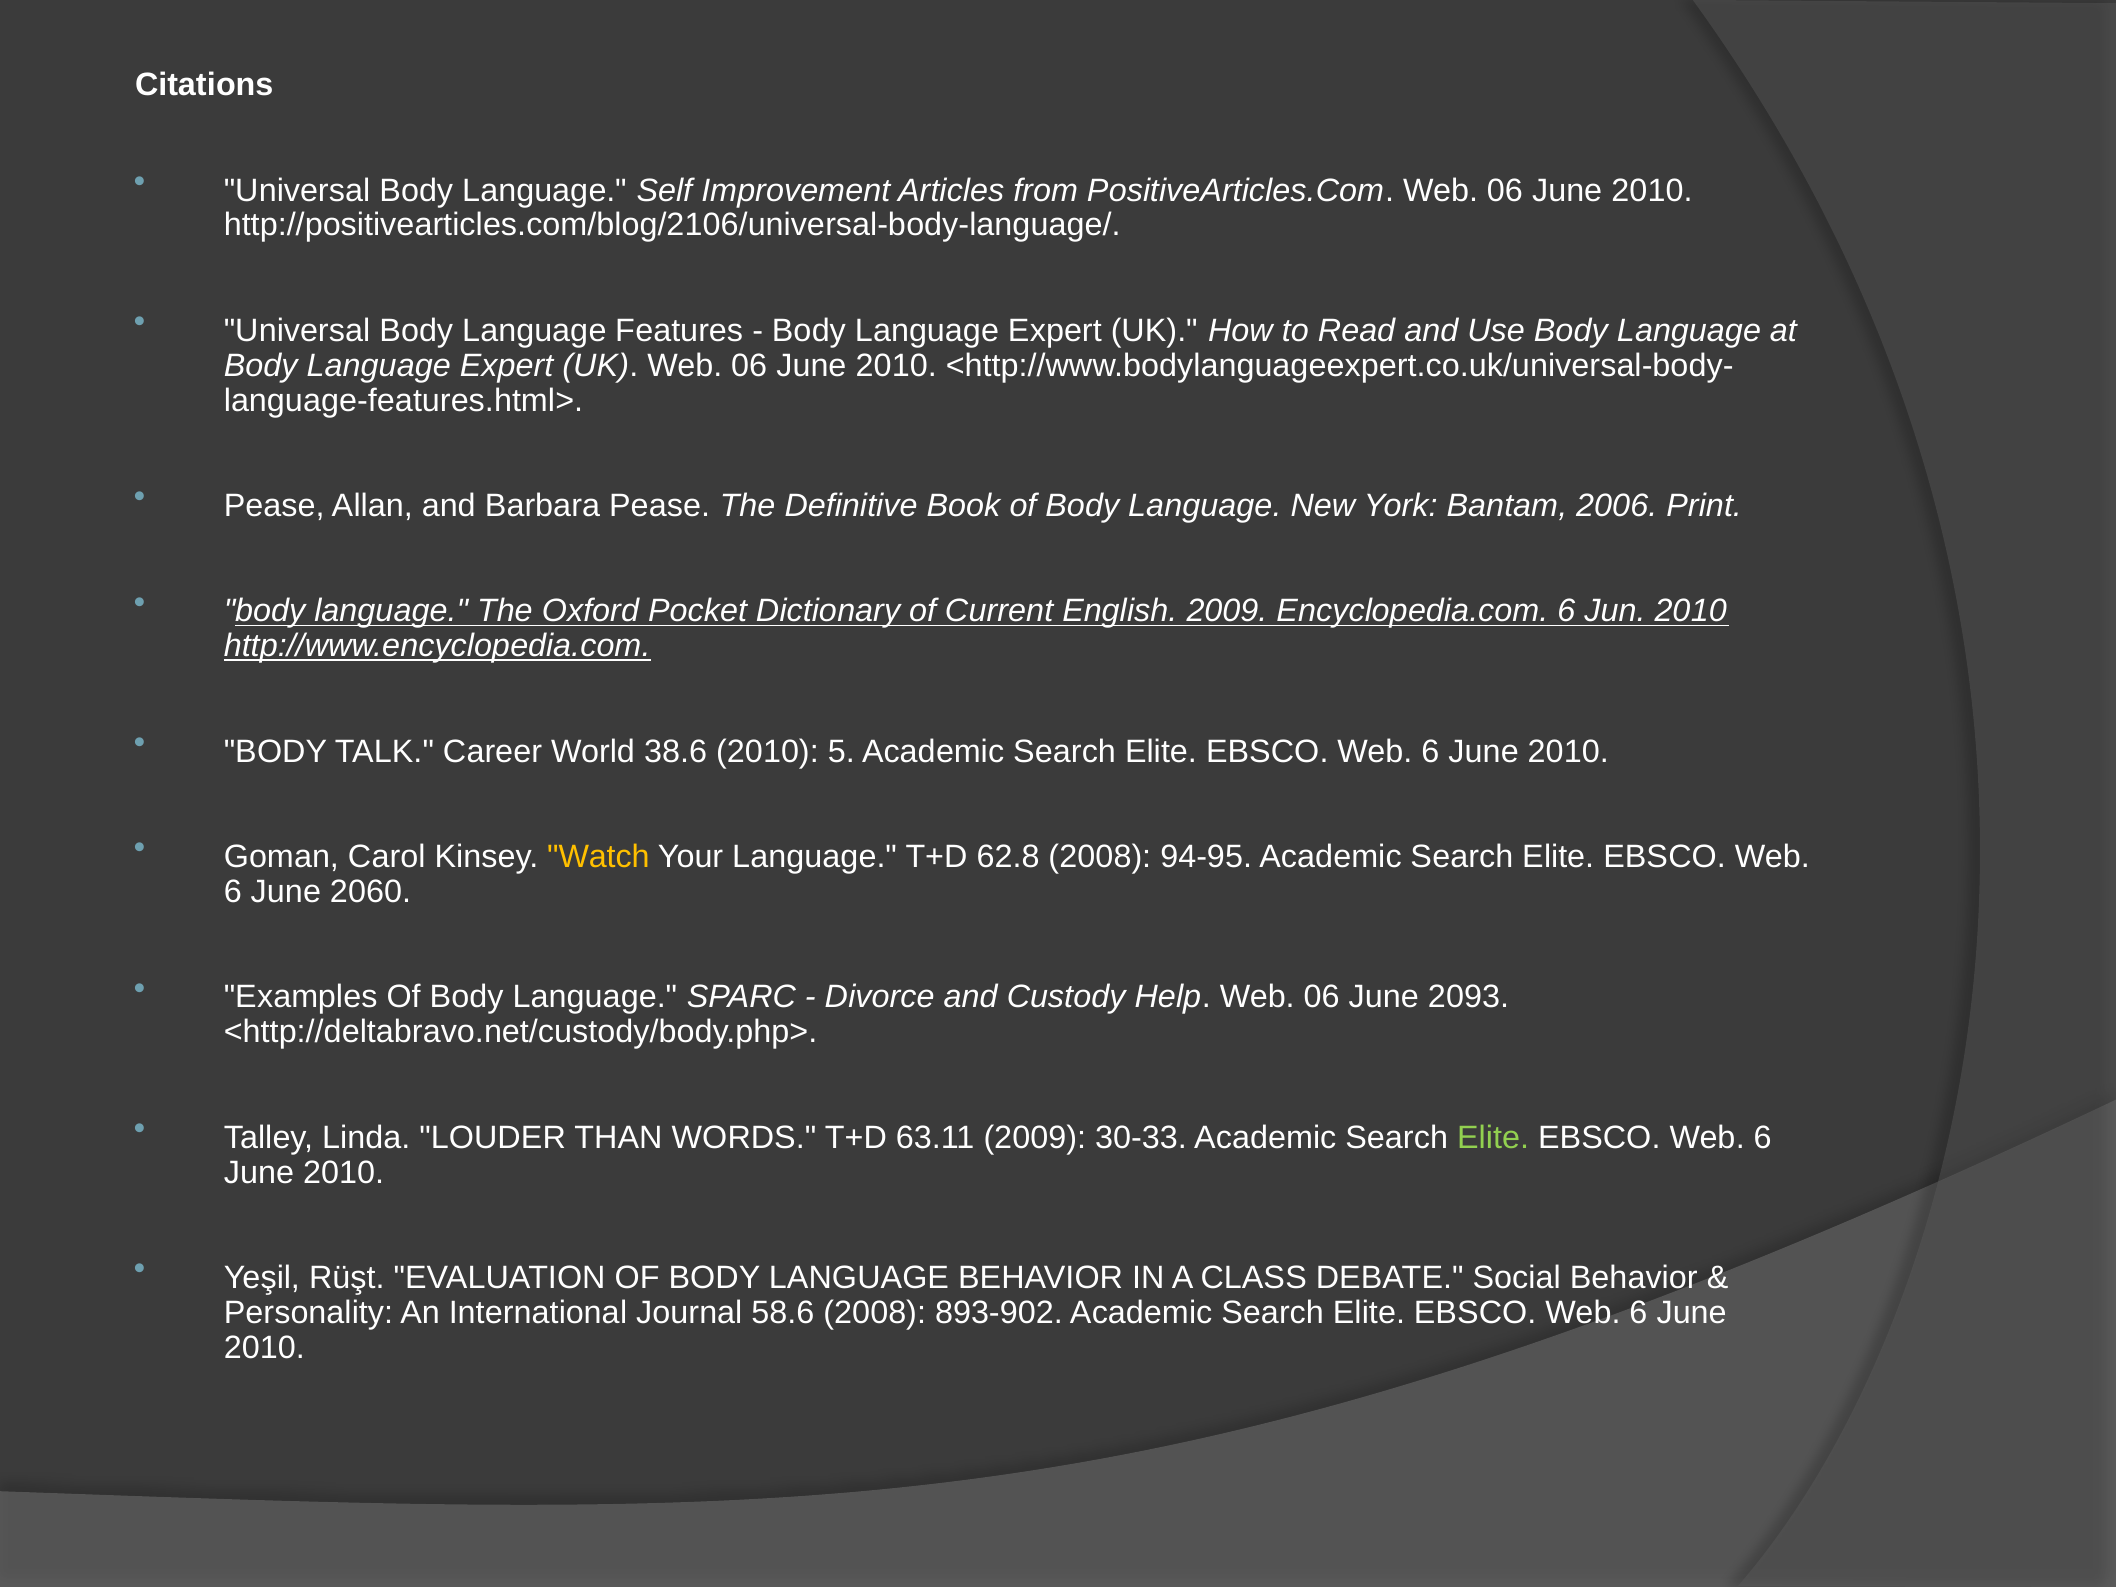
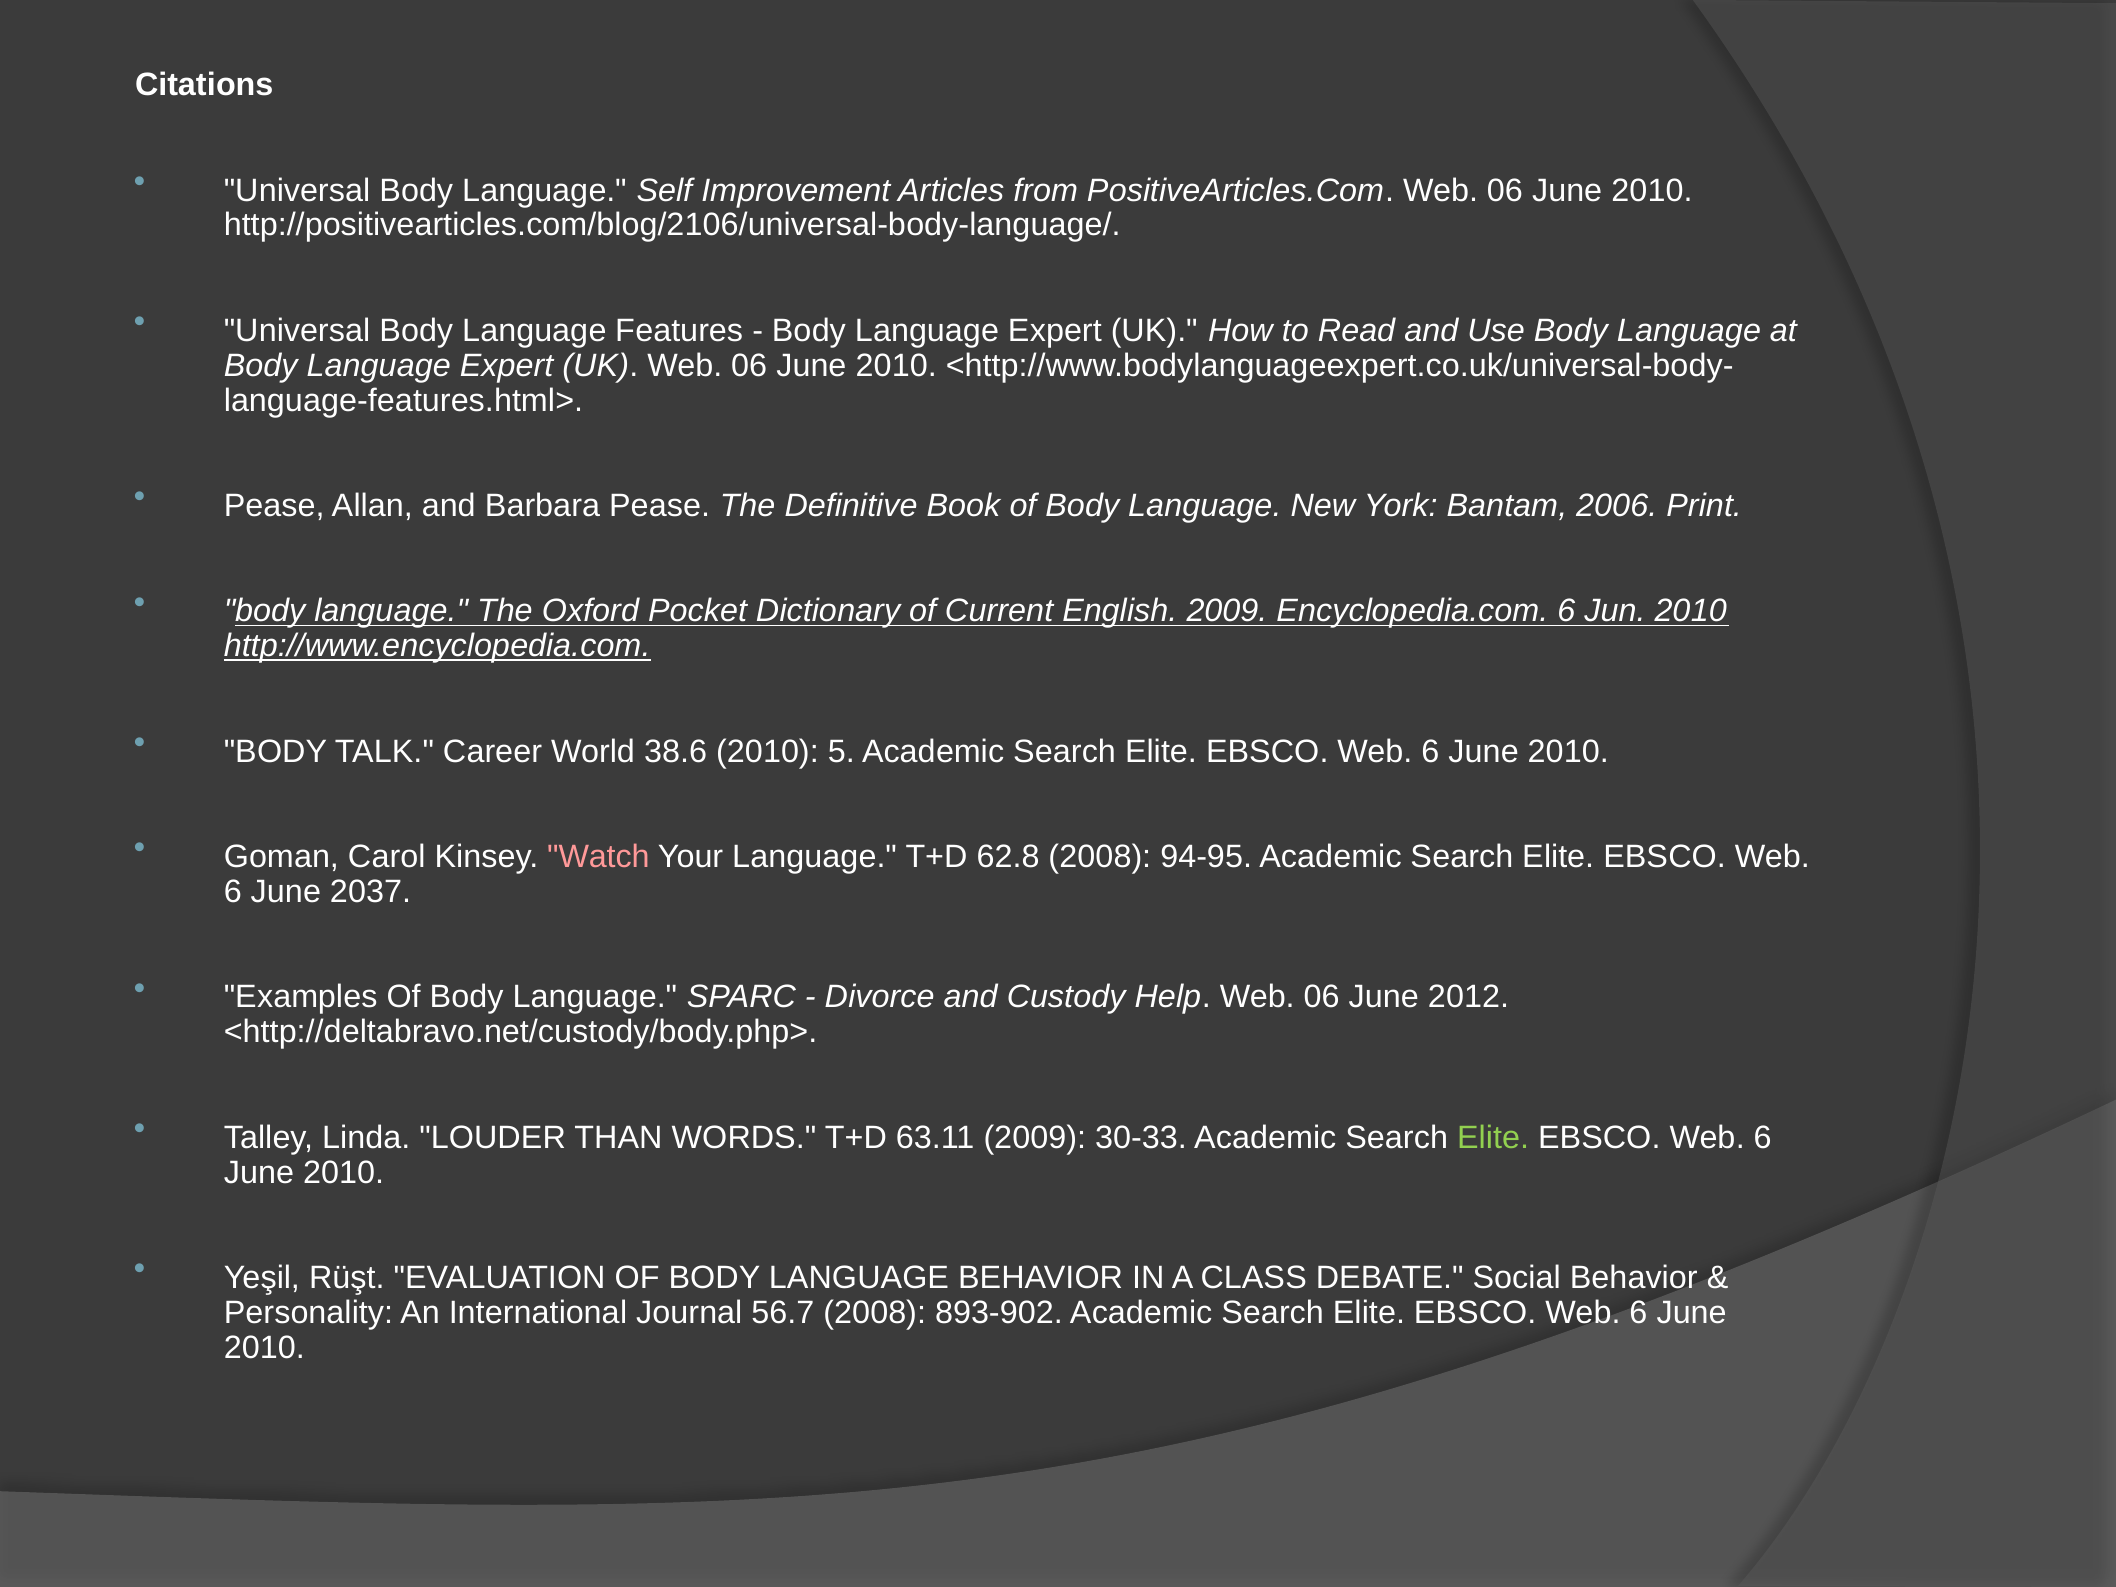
Watch colour: yellow -> pink (598, 857)
2060: 2060 -> 2037 (371, 892)
2093: 2093 -> 2012 (1469, 997)
58.6: 58.6 -> 56.7 (783, 1313)
